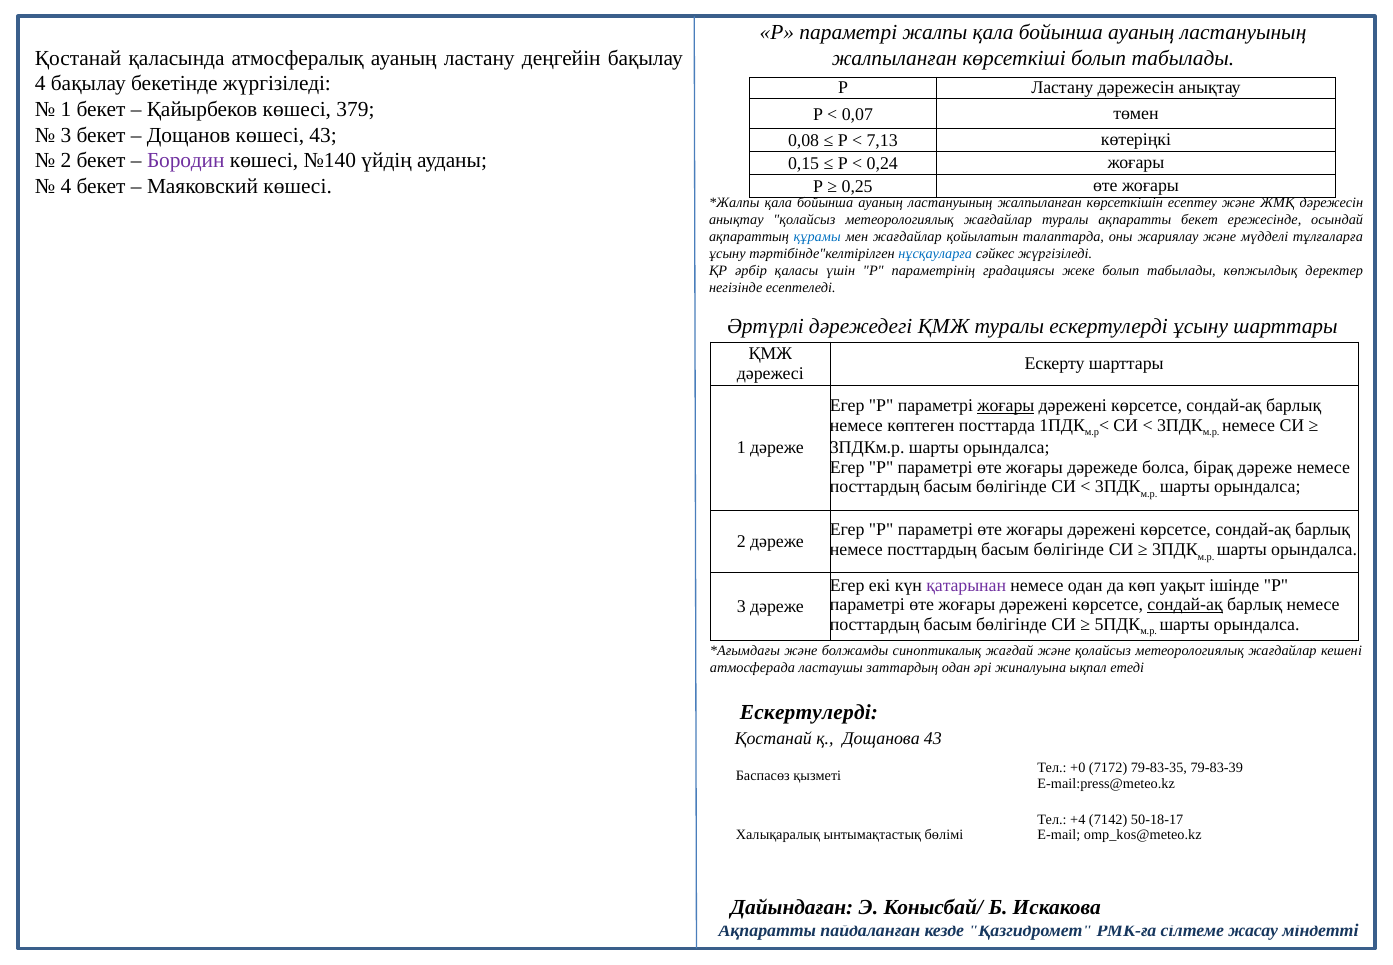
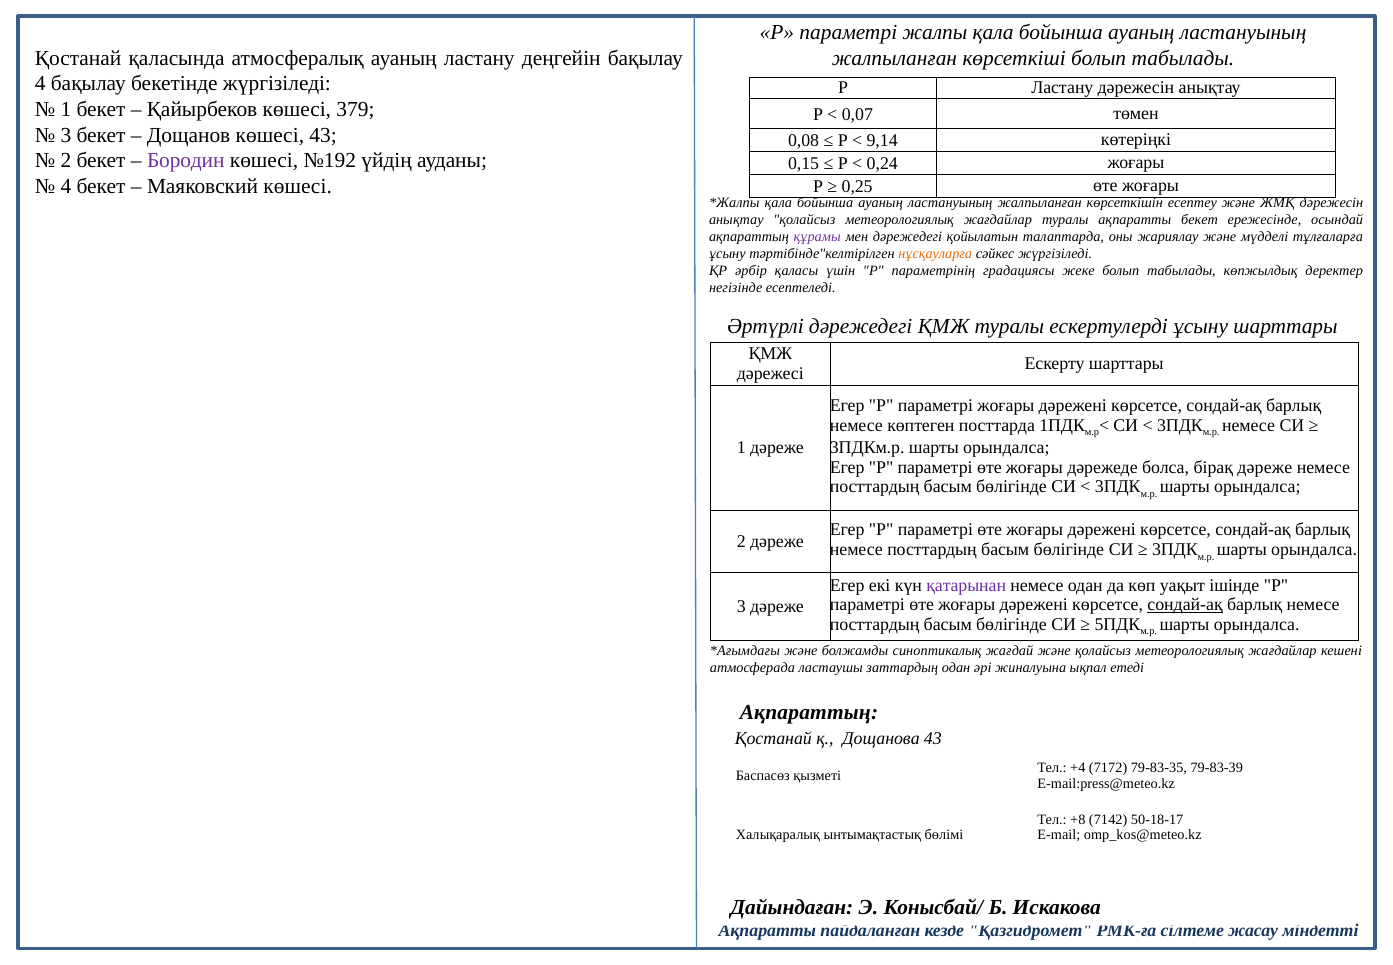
7,13: 7,13 -> 9,14 (882, 140)
№140: №140 -> №192 (330, 161)
құрамы colour: blue -> purple (817, 237)
мен жағдайлар: жағдайлар -> дәрежедегі (907, 237)
нұсқауларға colour: blue -> orange (935, 254)
жоғары underline: present -> none (1006, 405)
Ескертулерді: Ескертулерді -> Ақпараттың (809, 712)
+0: +0 -> +4 (1078, 767)
+4: +4 -> +8 (1078, 819)
